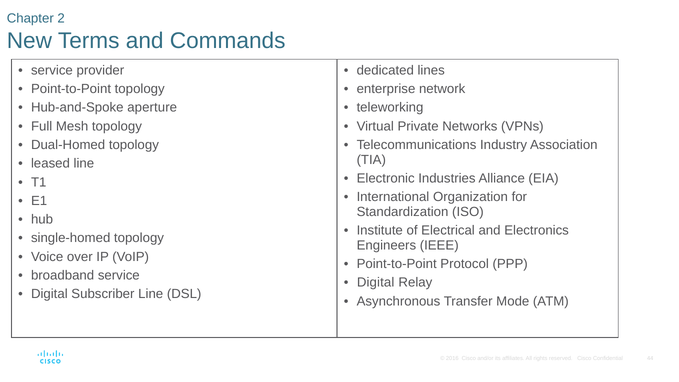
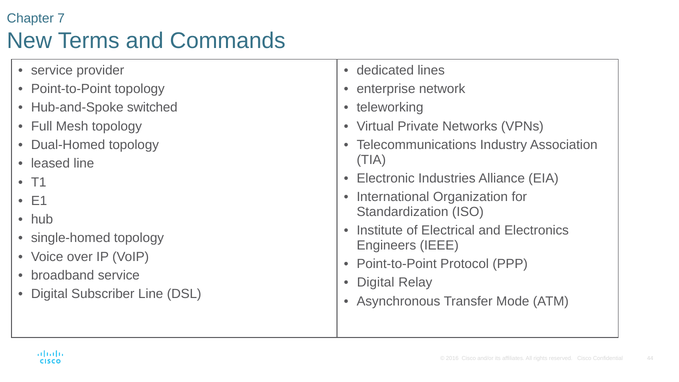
2: 2 -> 7 (61, 19)
aperture: aperture -> switched (152, 108)
